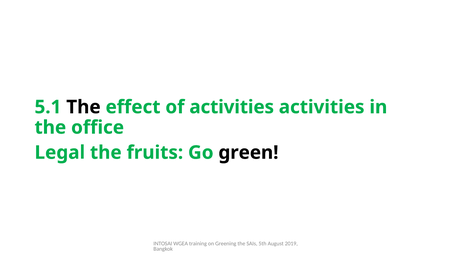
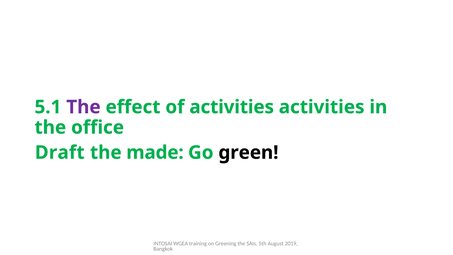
The colour: black -> purple (83, 107)
Legal: Legal -> Draft (60, 152)
fruits: fruits -> made (155, 152)
